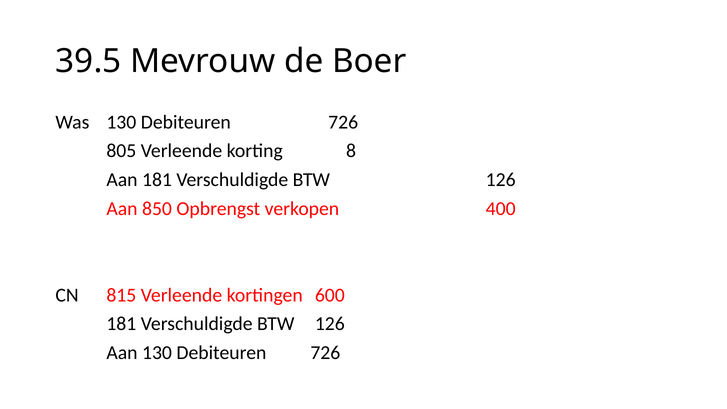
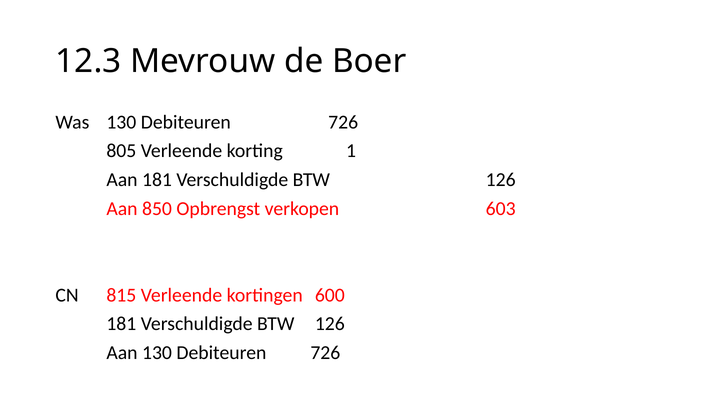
39.5: 39.5 -> 12.3 (88, 61)
8: 8 -> 1 (351, 151)
400: 400 -> 603 (501, 209)
